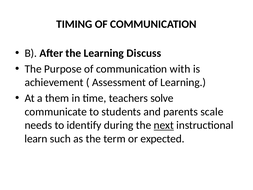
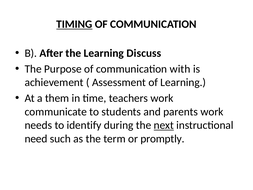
TIMING underline: none -> present (74, 24)
teachers solve: solve -> work (162, 98)
parents scale: scale -> work (212, 112)
learn: learn -> need (36, 139)
expected: expected -> promptly (162, 139)
